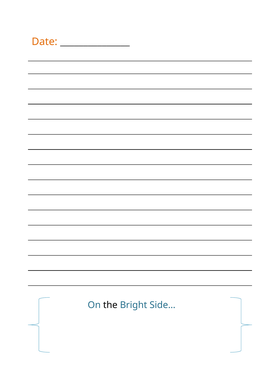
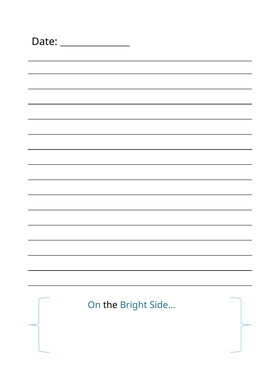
Date colour: orange -> black (45, 42)
